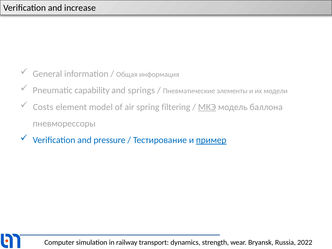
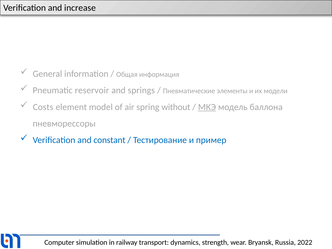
capability: capability -> reservoir (92, 90)
filtering: filtering -> without (176, 107)
pressure: pressure -> constant (110, 140)
пример underline: present -> none (211, 140)
